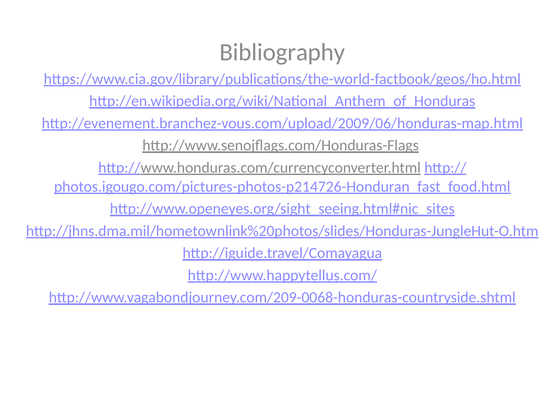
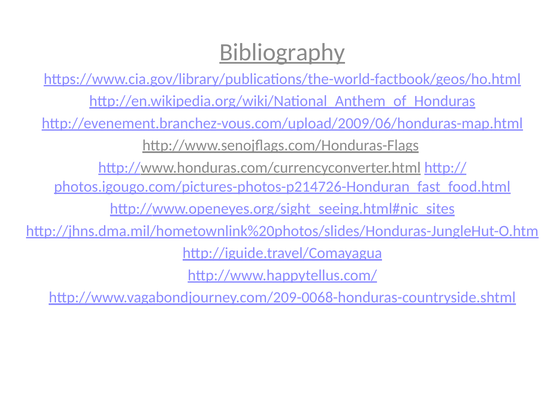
Bibliography underline: none -> present (282, 52)
